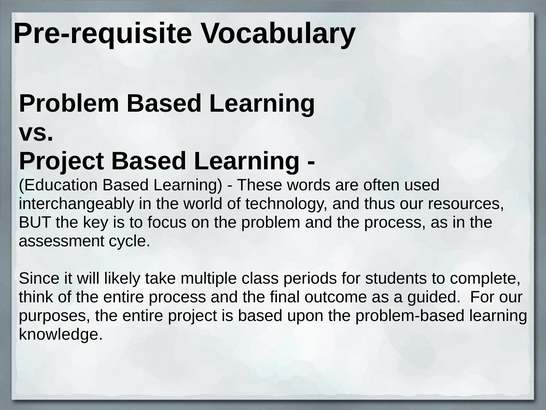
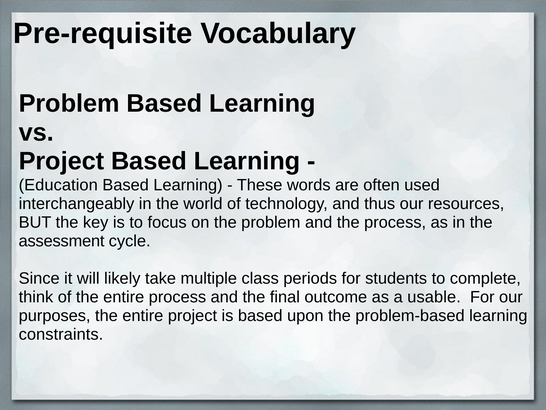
guided: guided -> usable (434, 297)
knowledge: knowledge -> constraints (61, 334)
